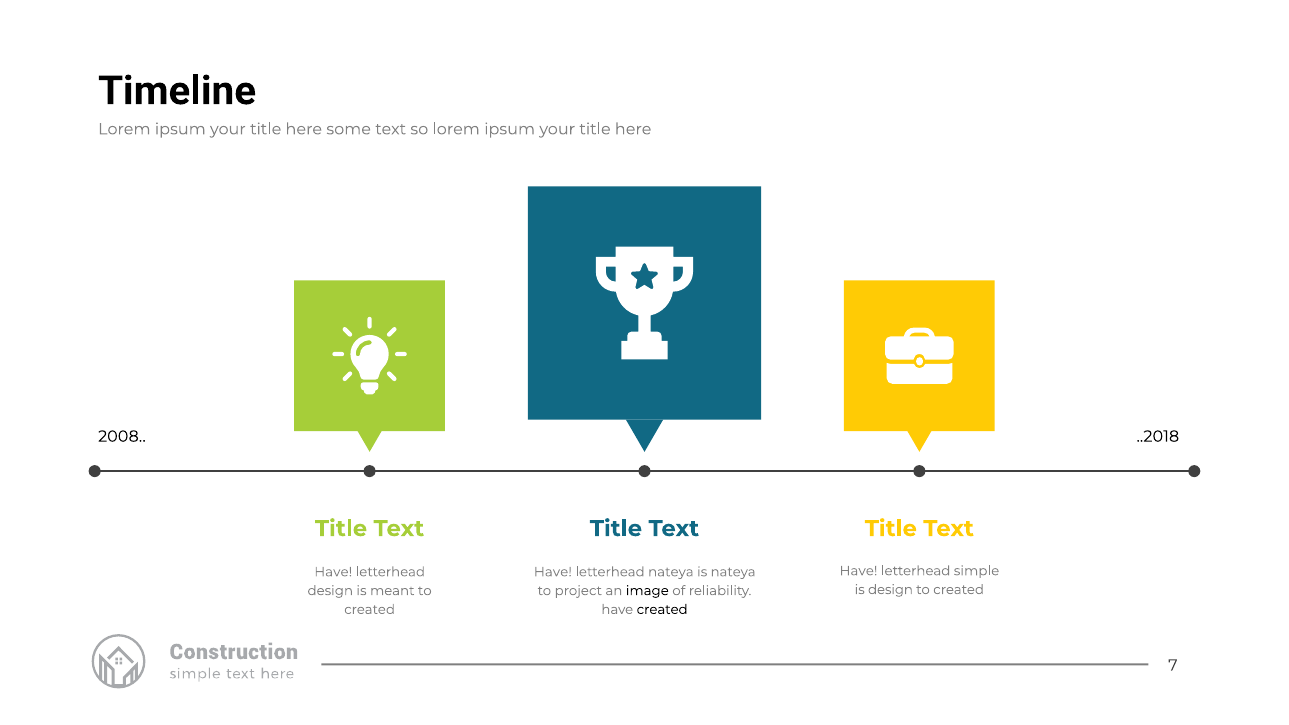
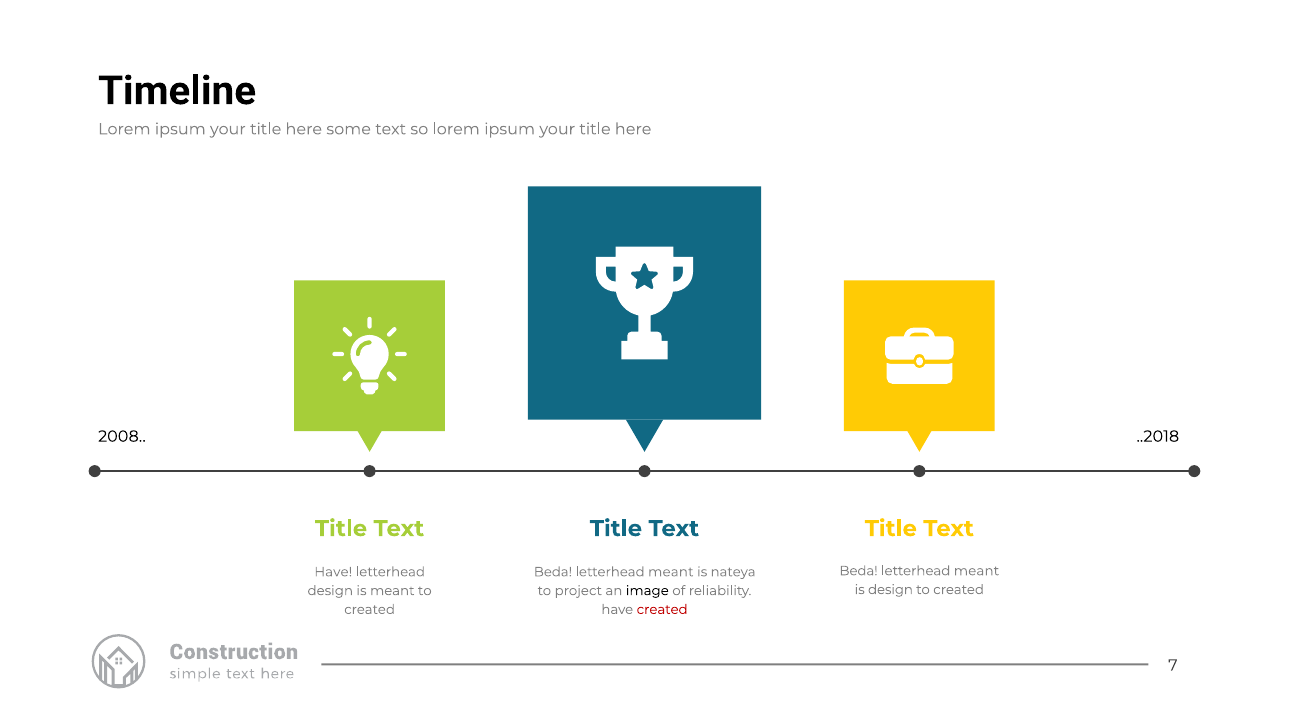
Have: Have -> Beda (859, 571)
simple: simple -> meant (976, 571)
Have: Have -> Beda (553, 572)
nateya: nateya -> meant (671, 572)
created colour: black -> red (662, 610)
